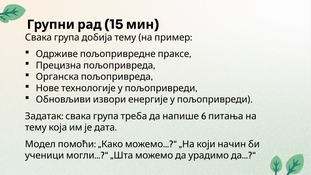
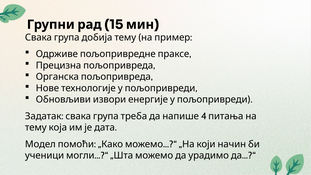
6: 6 -> 4 (204, 116)
